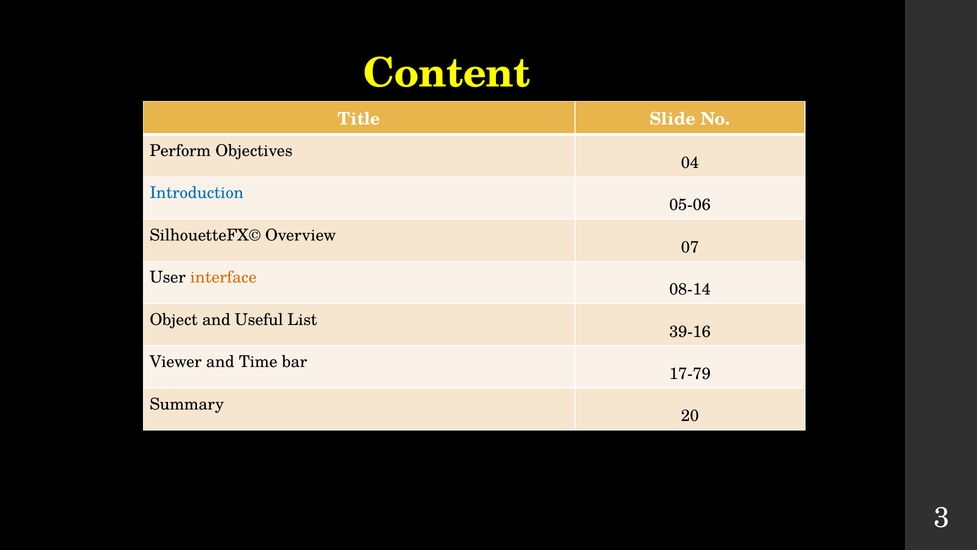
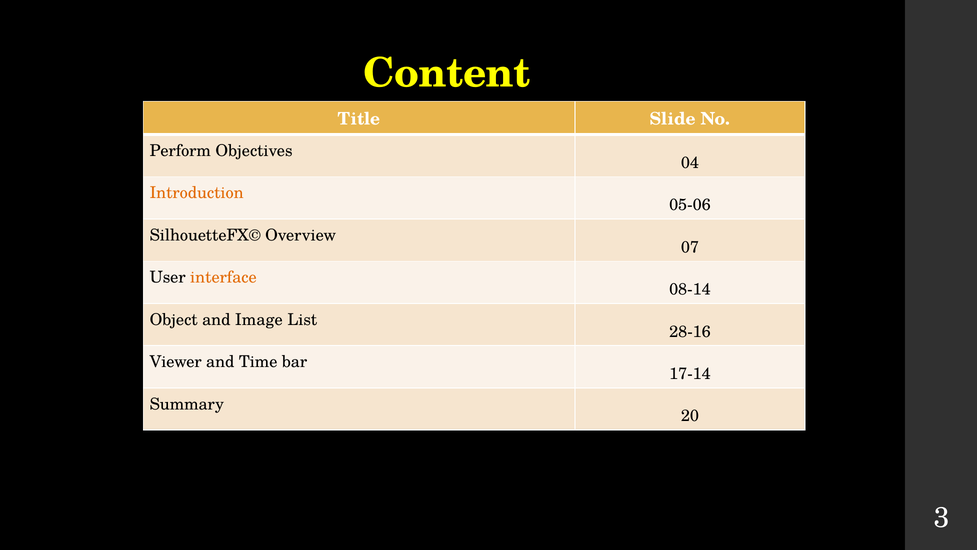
Introduction colour: blue -> orange (197, 193)
Useful: Useful -> Image (259, 319)
39-16: 39-16 -> 28-16 (690, 331)
17-79: 17-79 -> 17-14 (690, 374)
